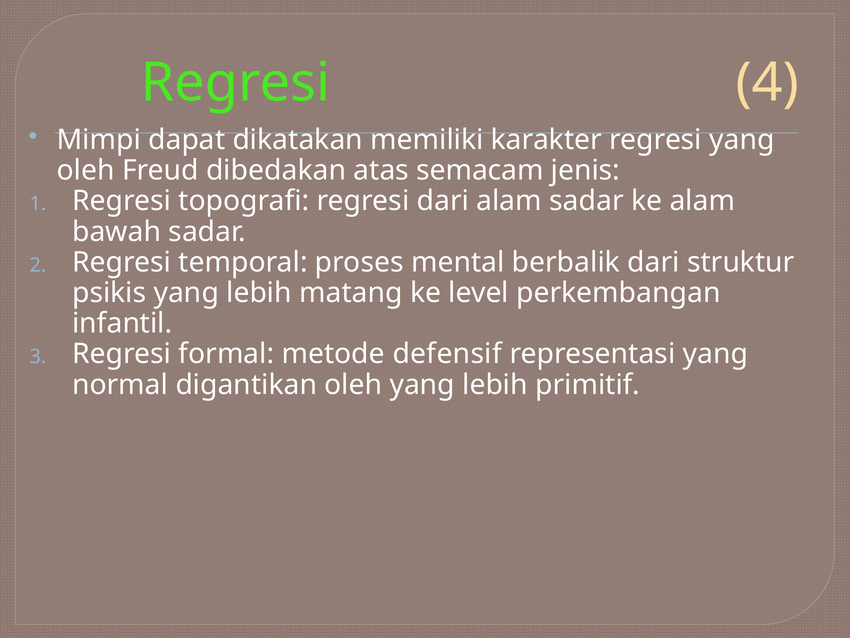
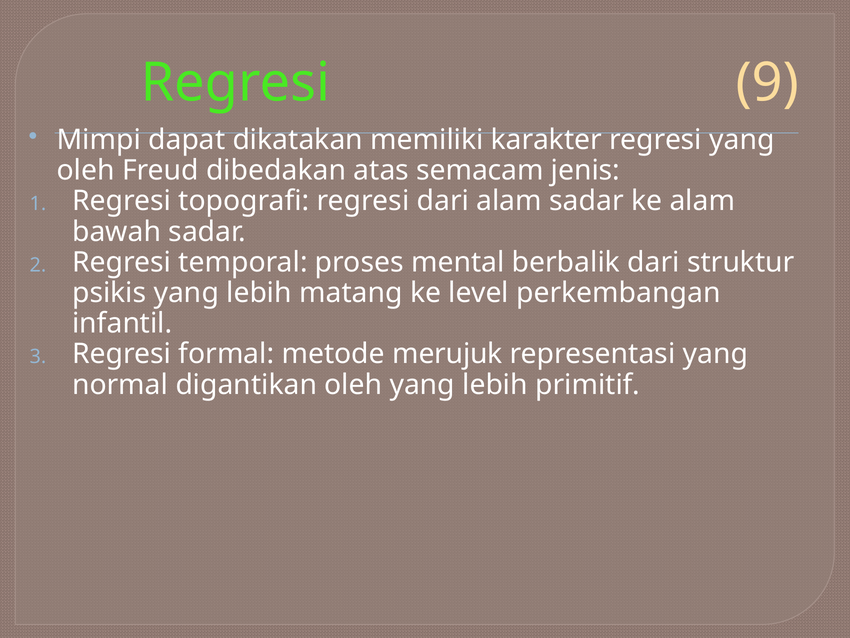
4: 4 -> 9 (767, 83)
defensif: defensif -> merujuk (447, 354)
